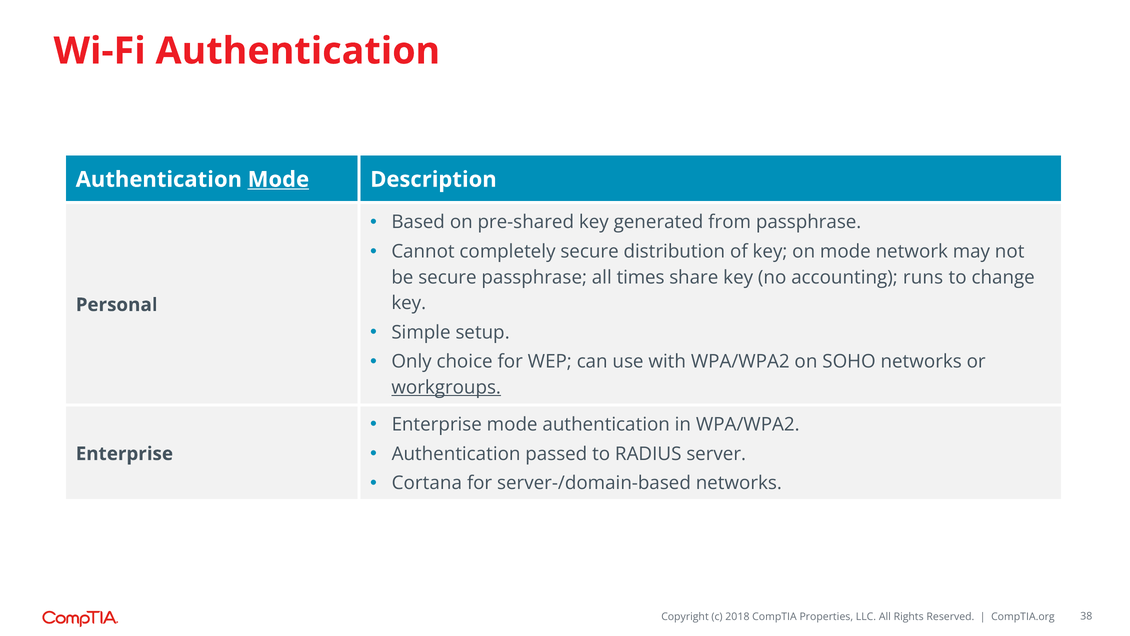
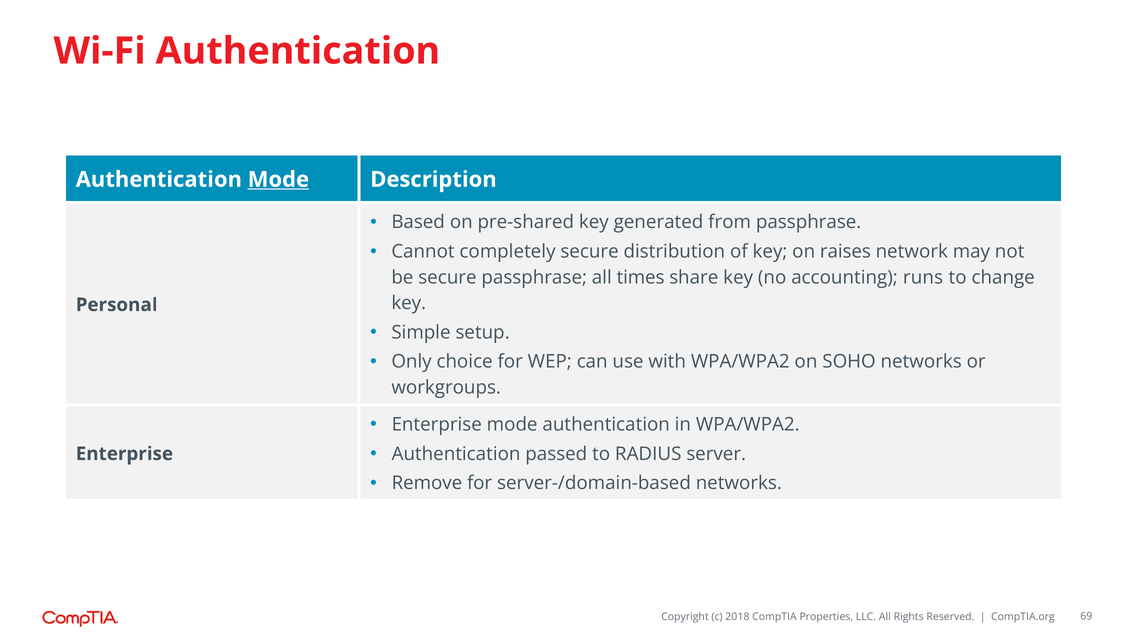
on mode: mode -> raises (845, 252)
workgroups underline: present -> none (446, 387)
Cortana: Cortana -> Remove (427, 483)
38: 38 -> 69 (1086, 616)
